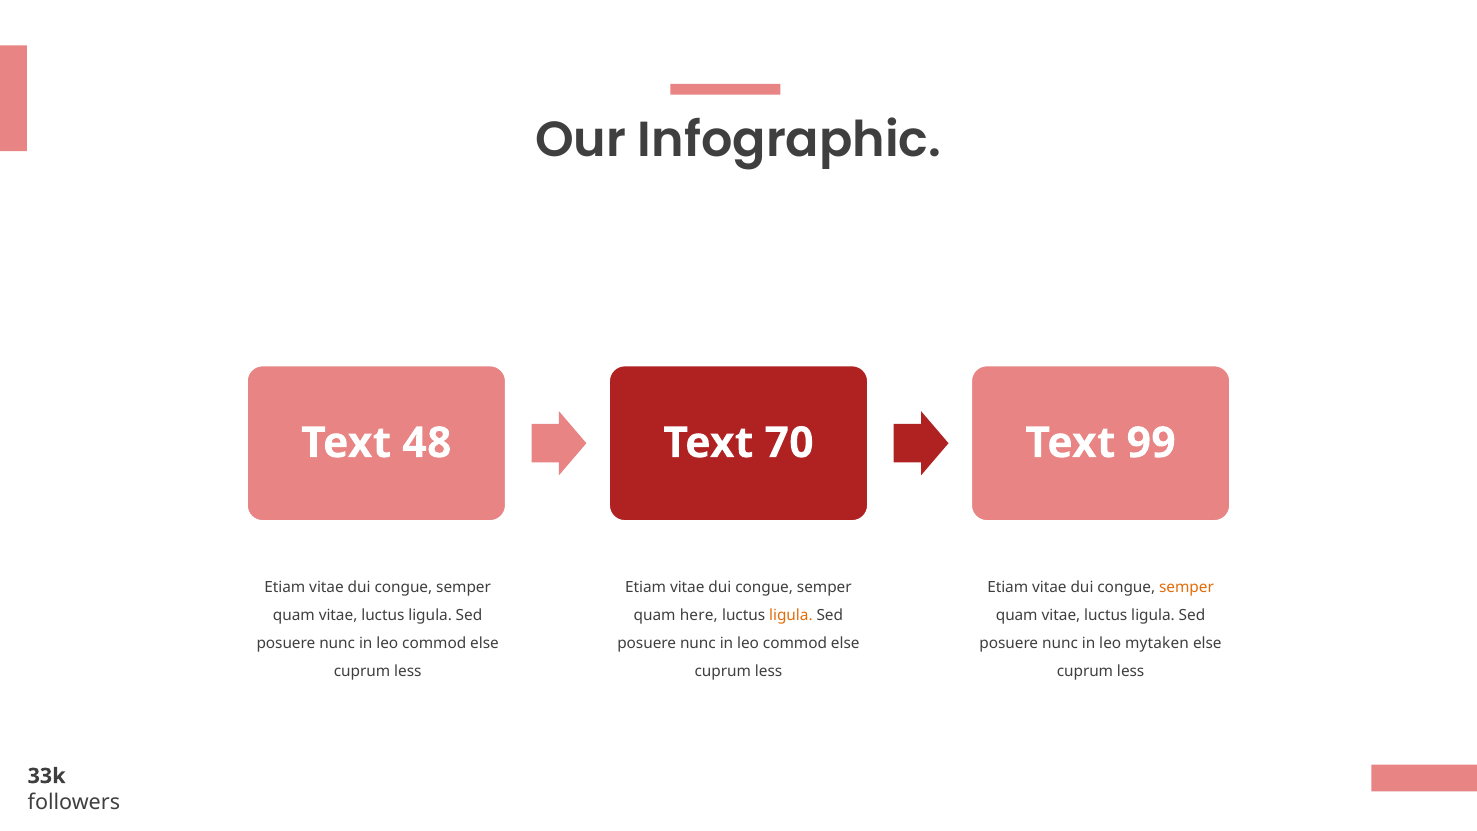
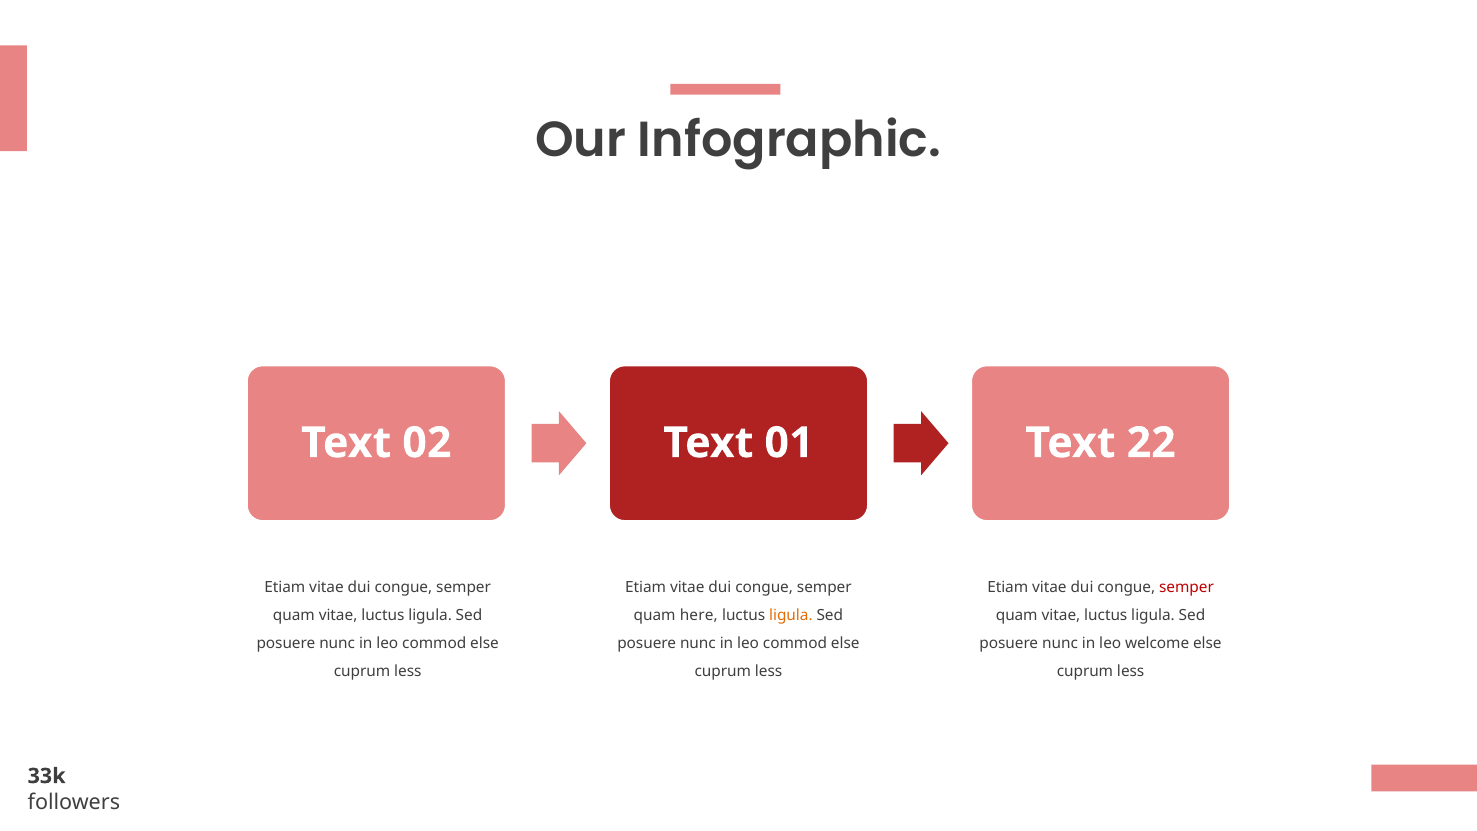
48: 48 -> 02 (427, 443)
70: 70 -> 01 (789, 443)
99: 99 -> 22 (1151, 443)
semper colour: orange -> red (1187, 588)
mytaken: mytaken -> welcome (1157, 643)
